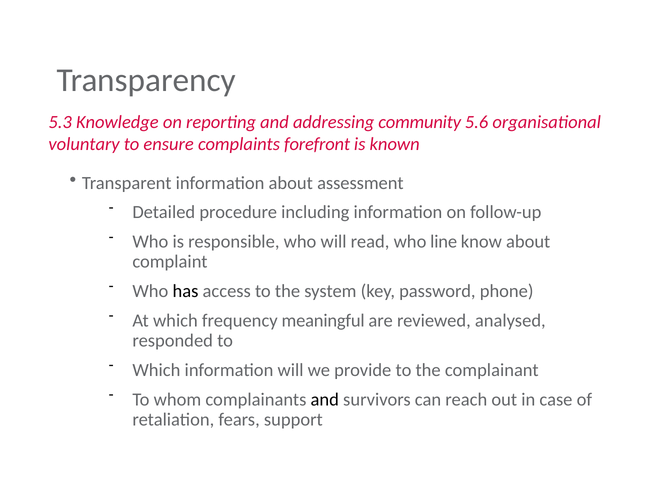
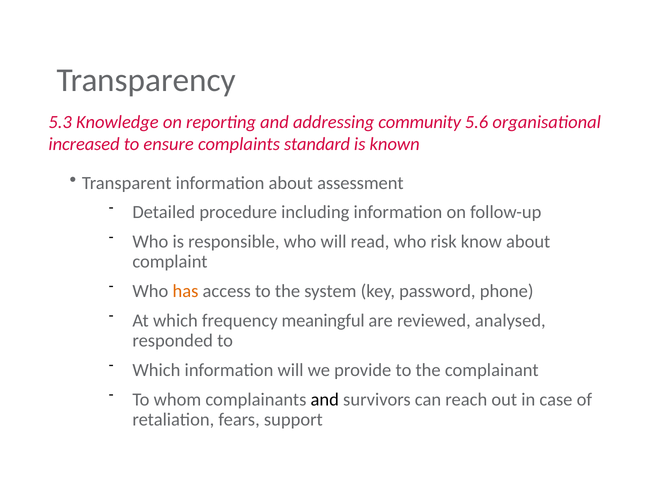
voluntary: voluntary -> increased (84, 144)
forefront: forefront -> standard (317, 144)
line: line -> risk (444, 242)
has colour: black -> orange (185, 291)
